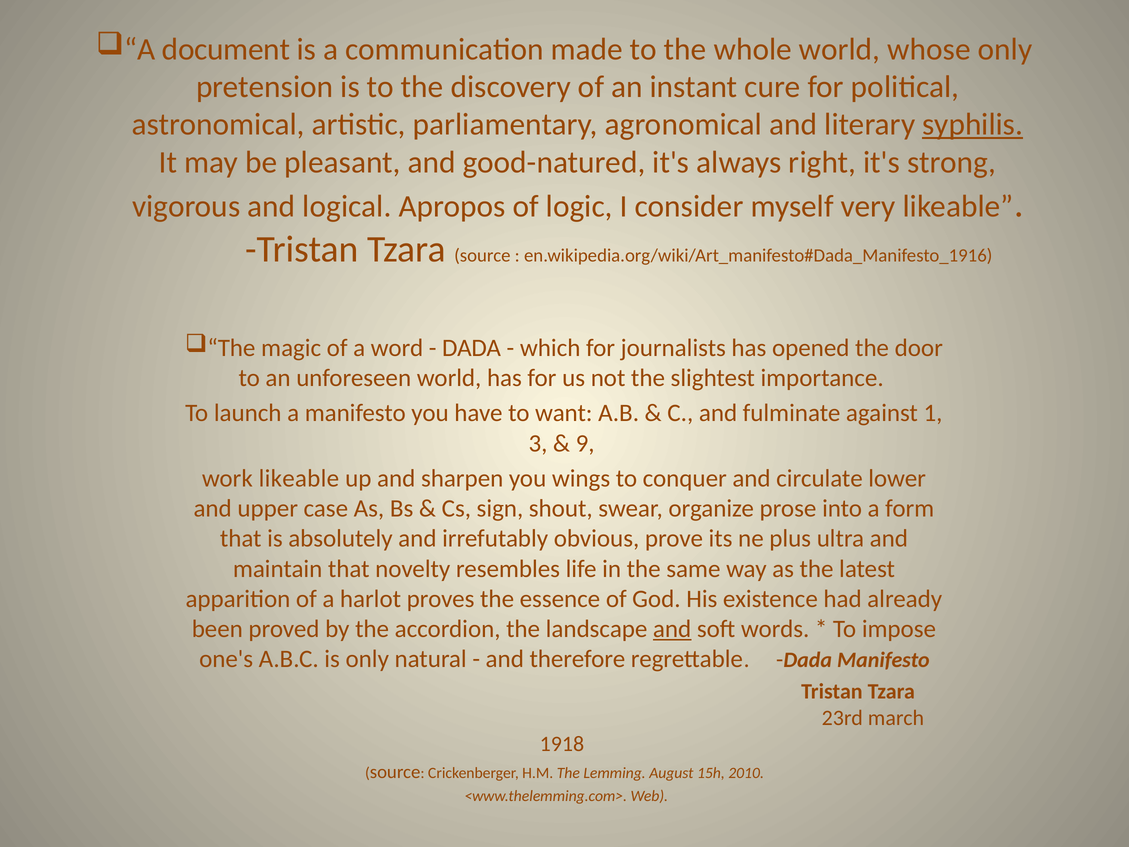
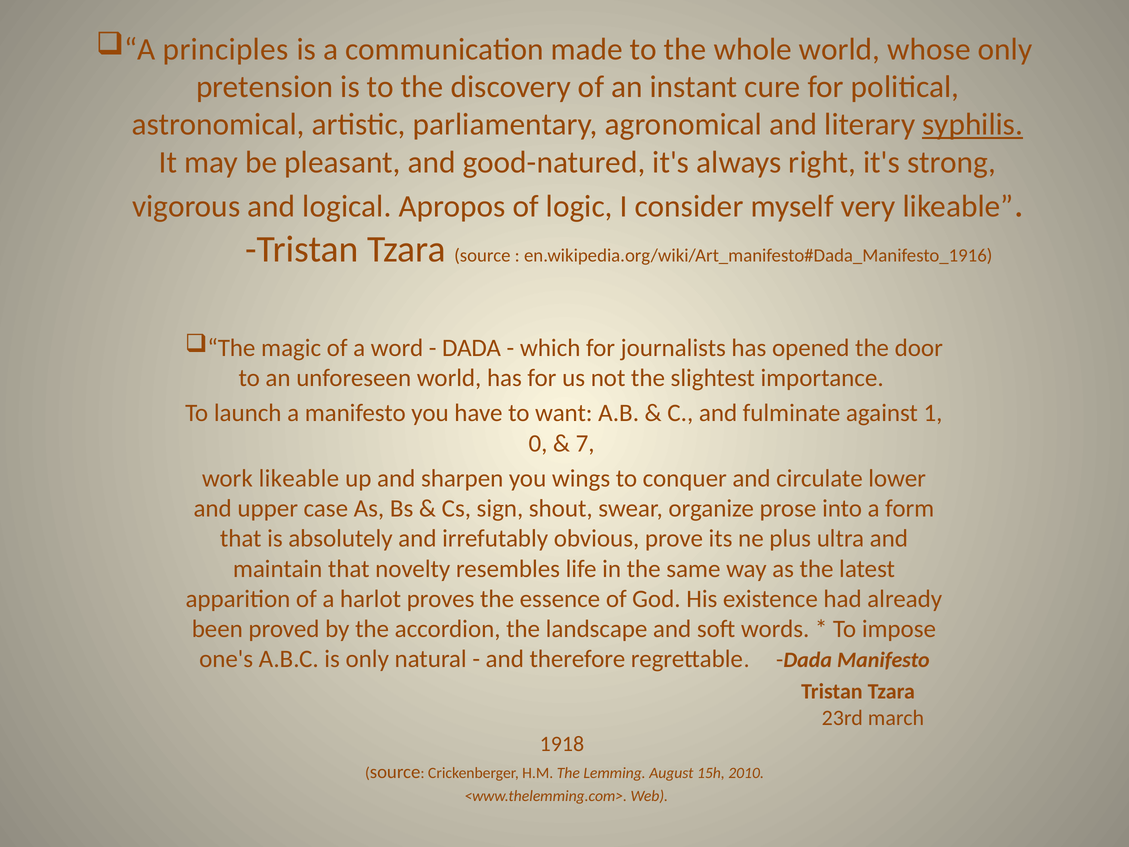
document: document -> principles (226, 49)
3: 3 -> 0 (538, 443)
9: 9 -> 7 (585, 443)
and underline: present -> none (672, 629)
